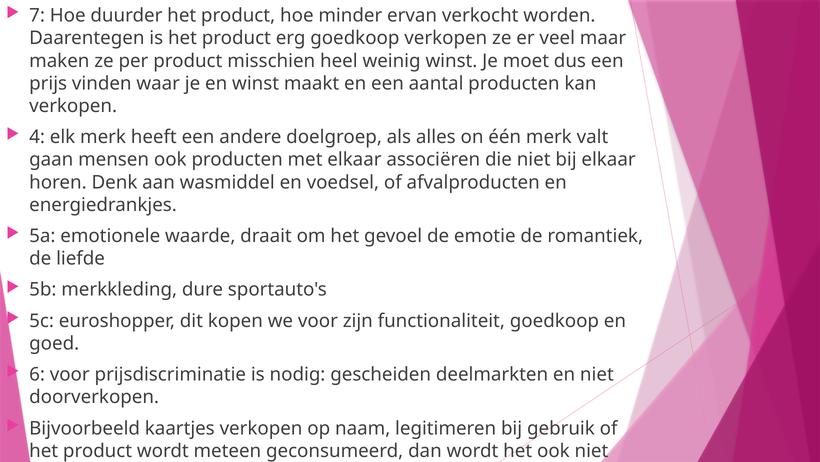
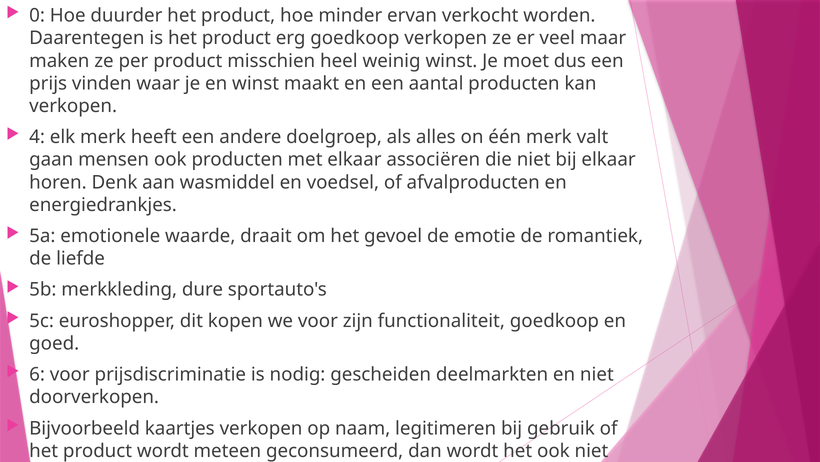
7: 7 -> 0 (37, 16)
